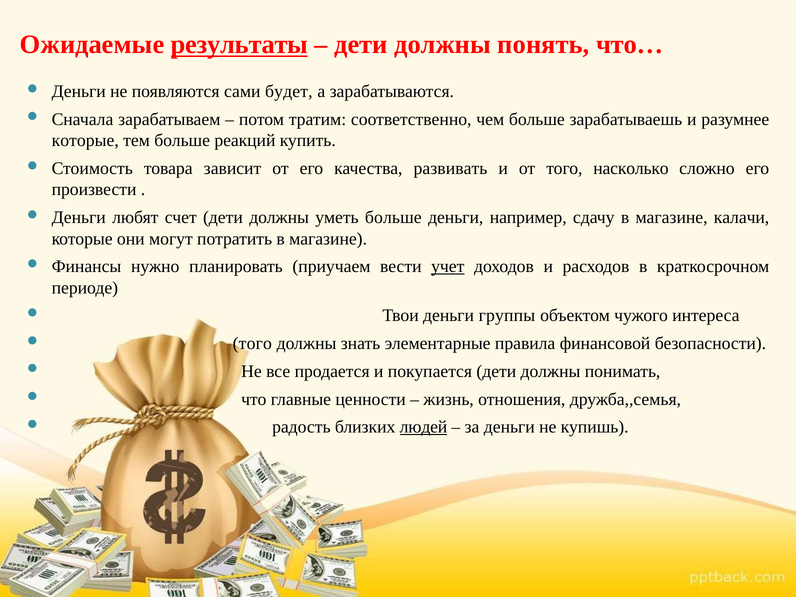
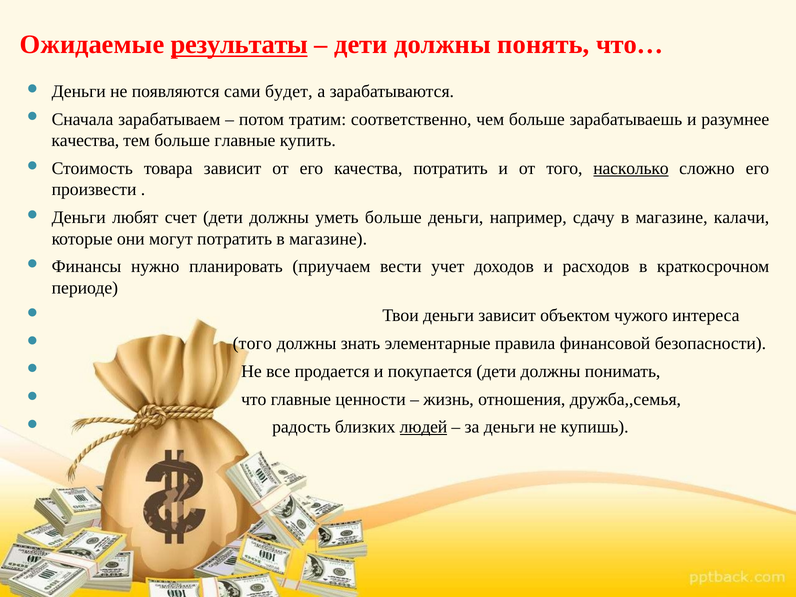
которые: которые -> качества (85, 141)
больше реакций: реакций -> главные (245, 141)
качества развивать: развивать -> потратить (451, 168)
насколько underline: none -> present (631, 168)
учет underline: present -> none (448, 267)
деньги группы: группы -> зависит (507, 316)
